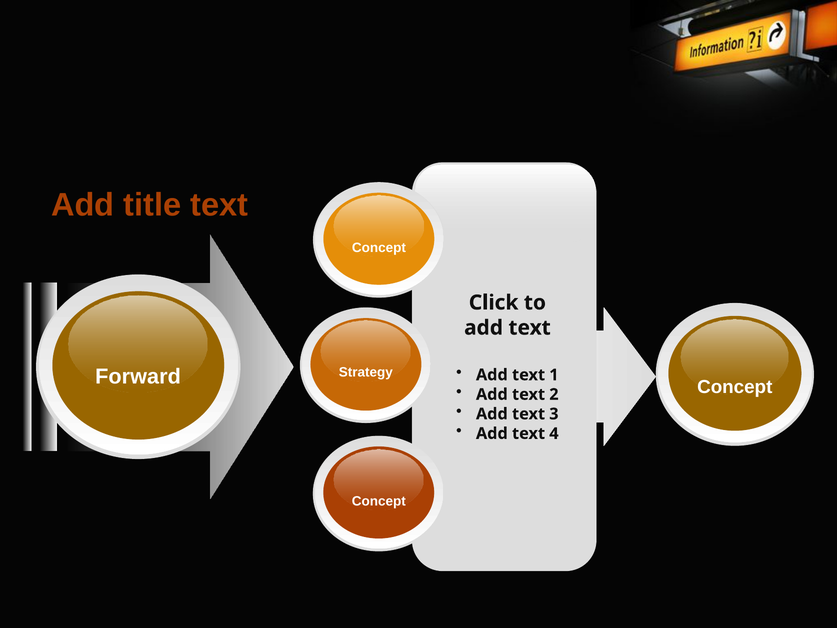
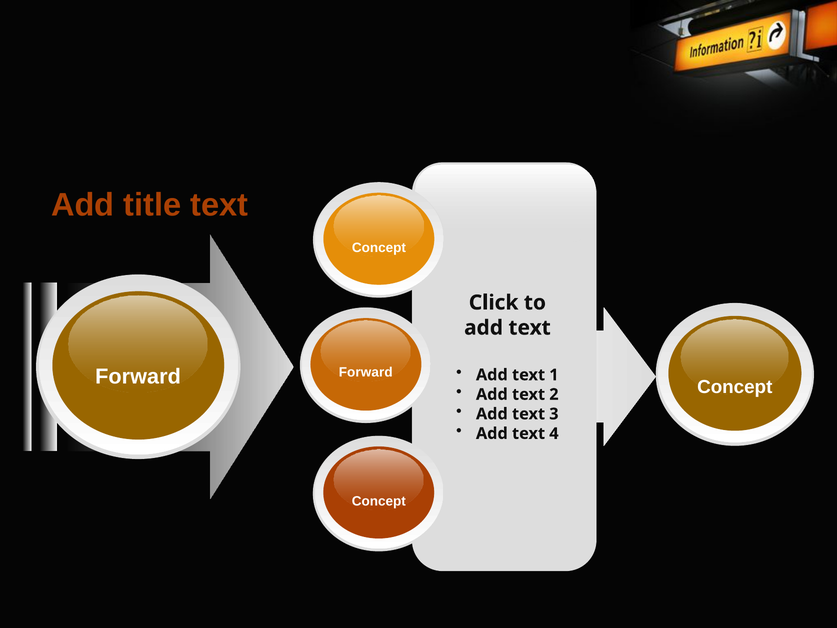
Strategy: Strategy -> Forward (366, 372)
